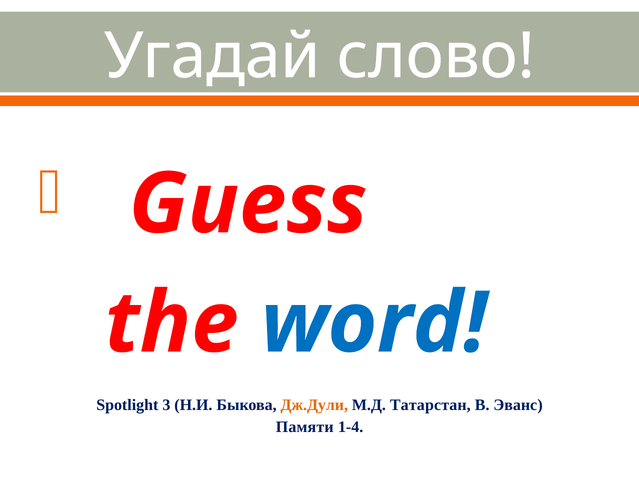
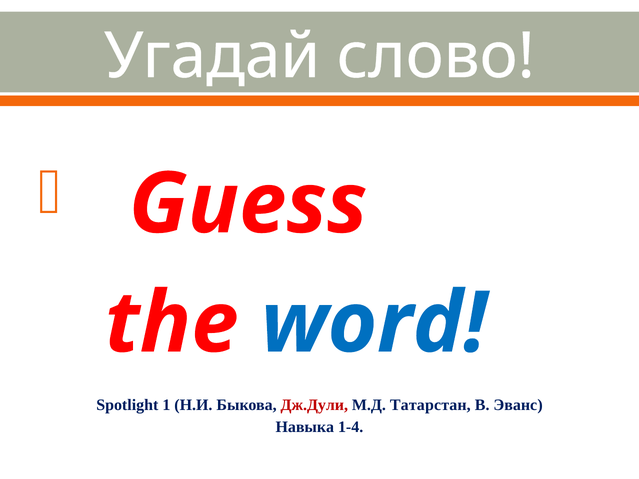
3: 3 -> 1 (166, 405)
Дж.Дули colour: orange -> red (314, 405)
Памяти: Памяти -> Навыка (305, 427)
